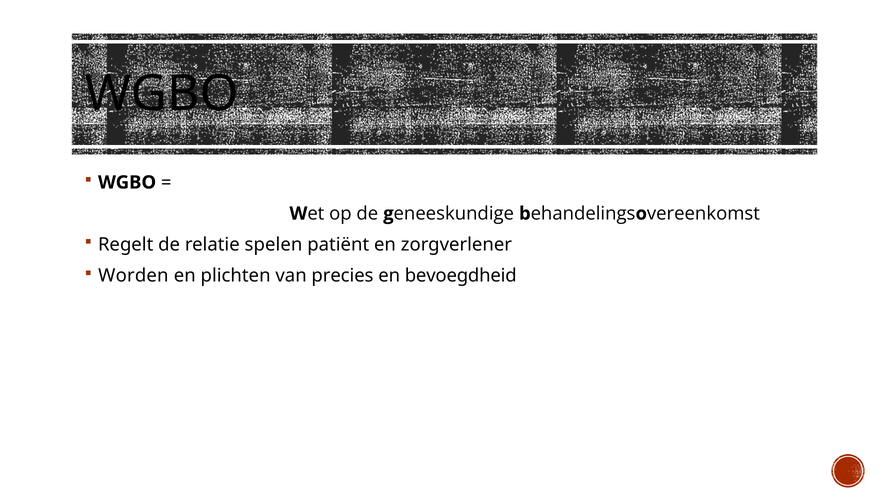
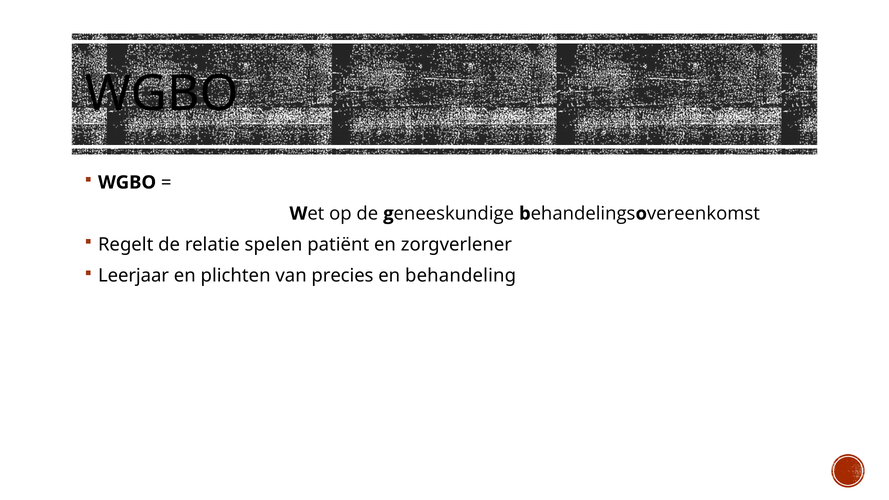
Worden: Worden -> Leerjaar (134, 276)
bevoegdheid: bevoegdheid -> behandeling (461, 276)
